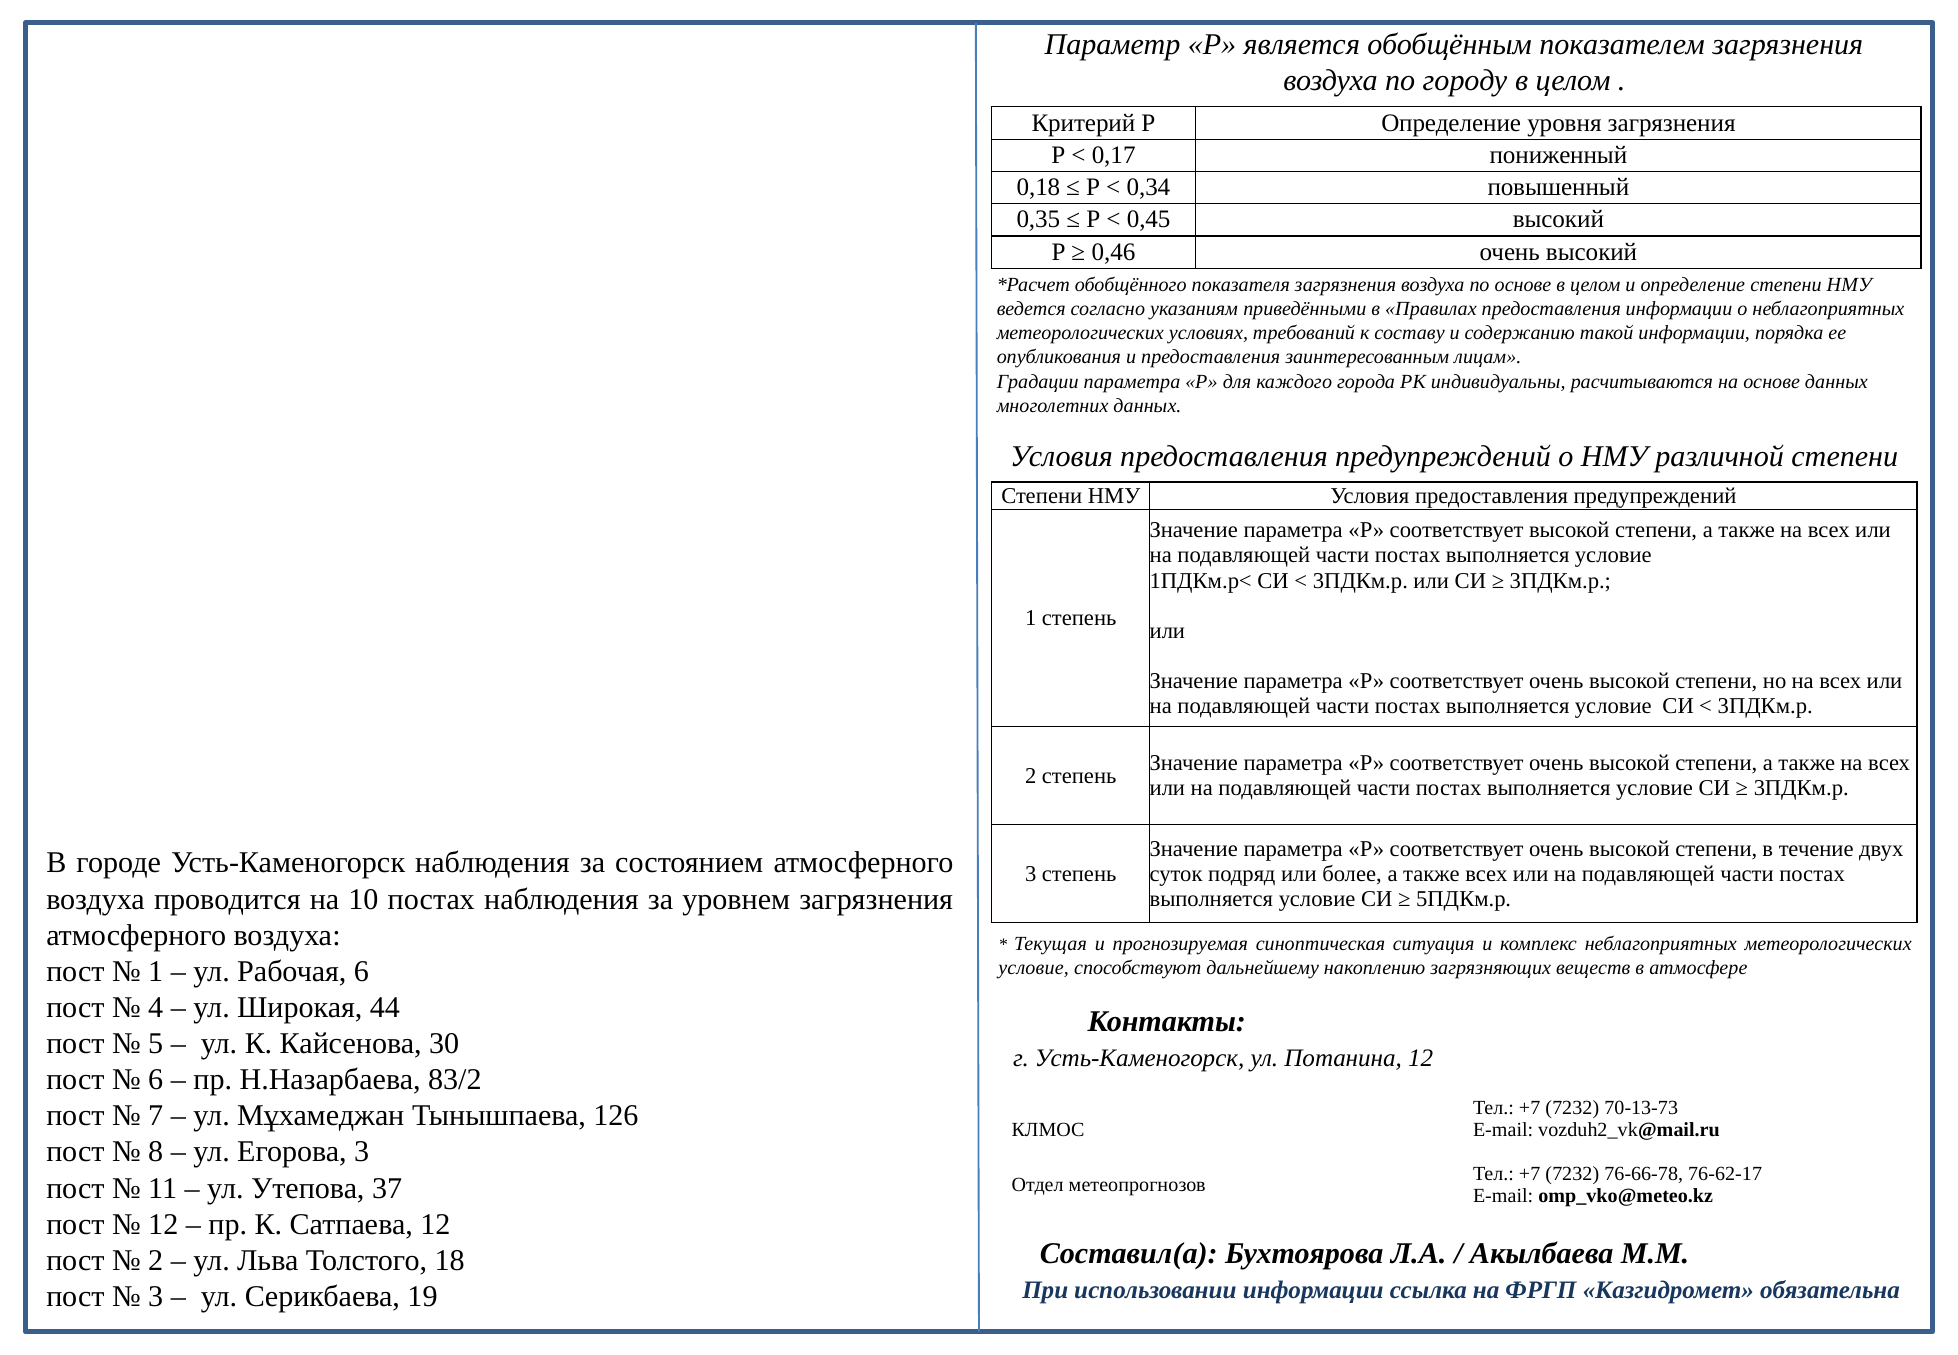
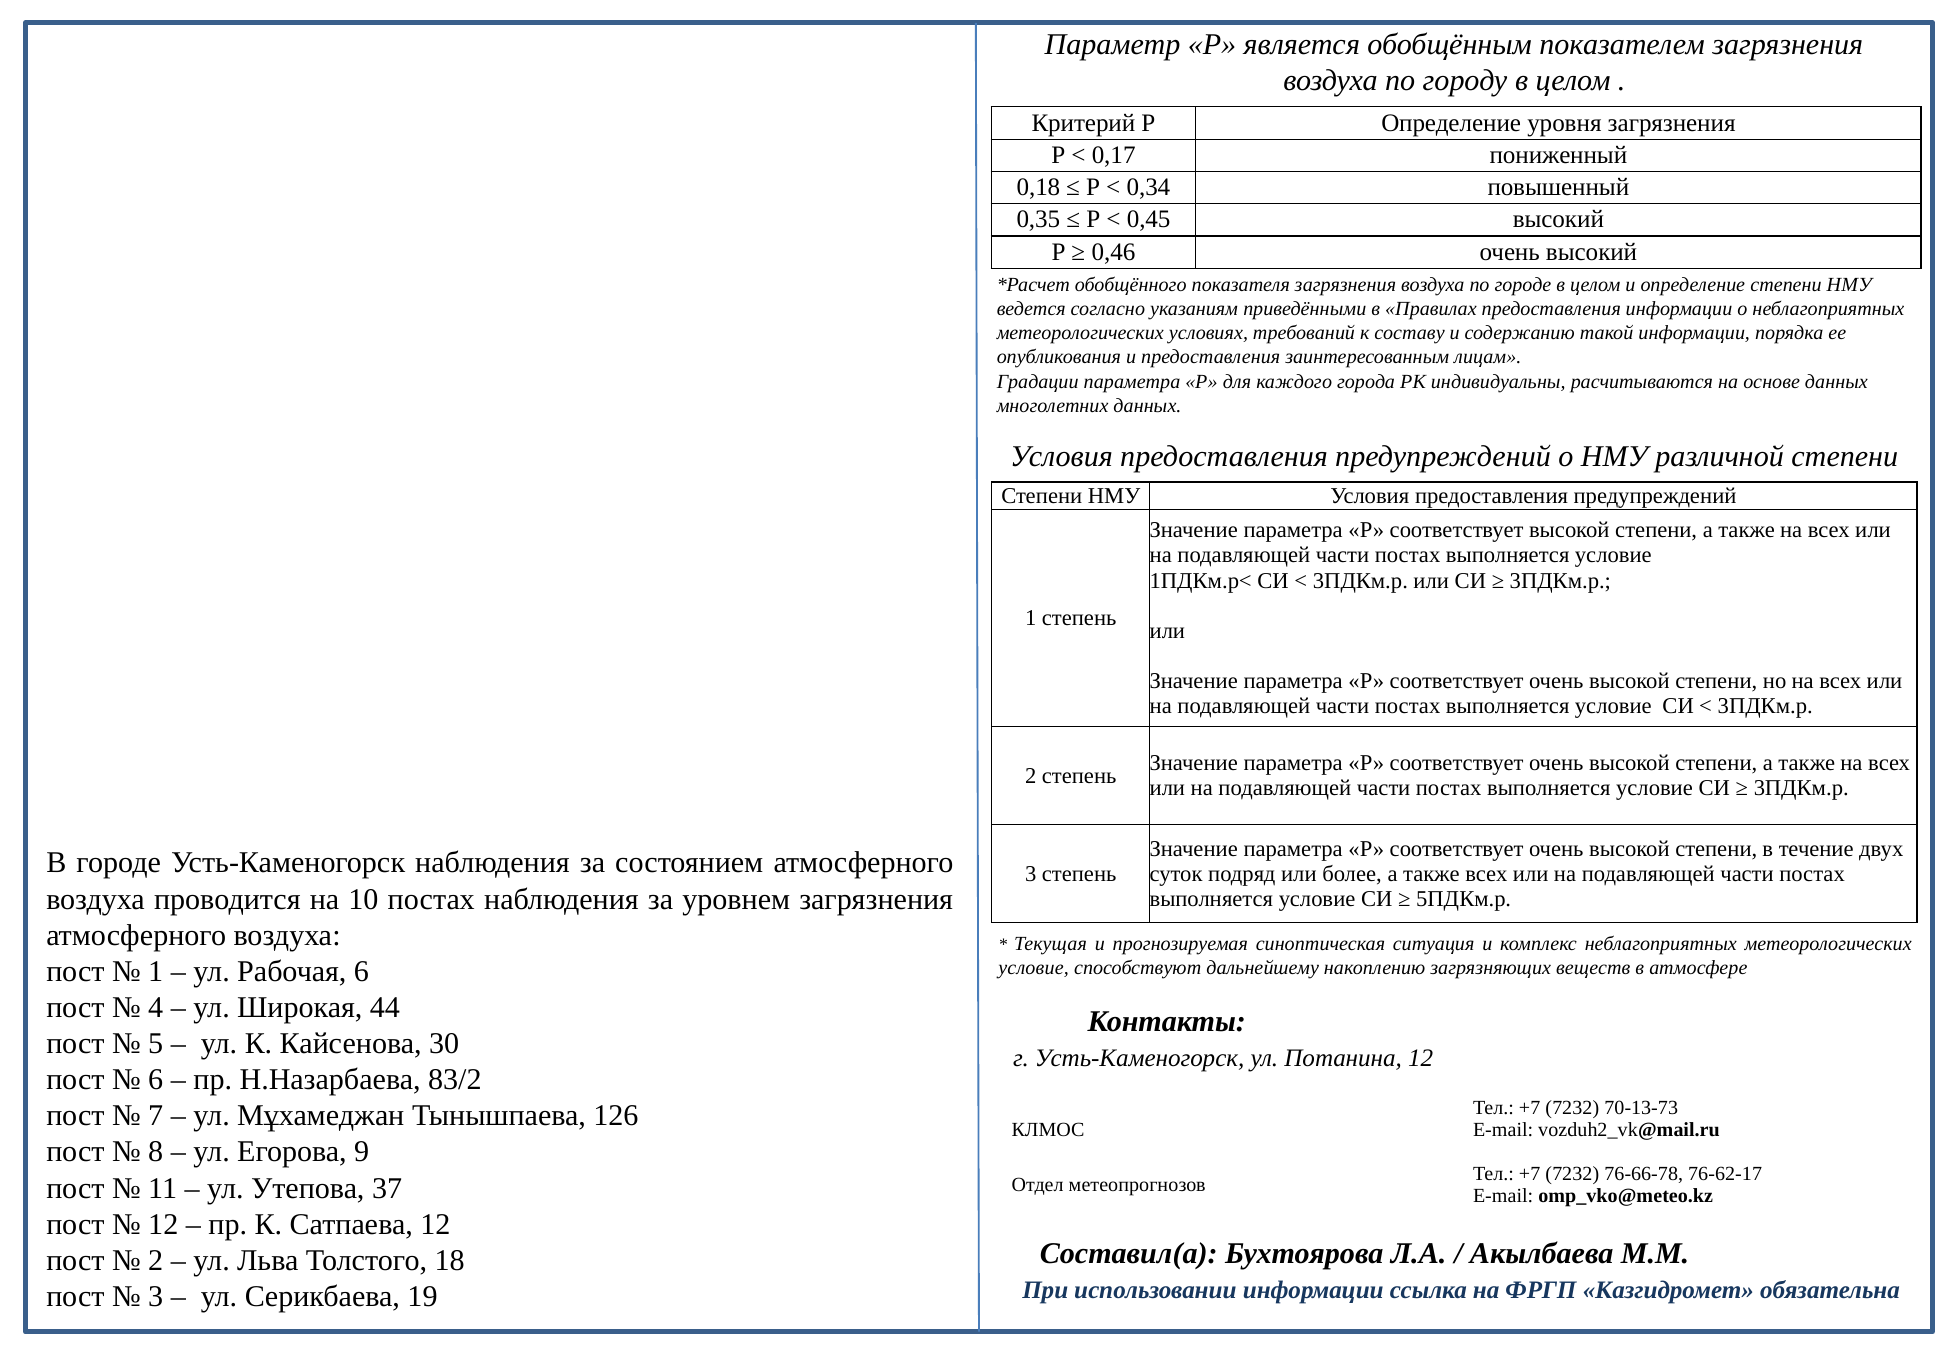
по основе: основе -> городе (1523, 285)
Егорова 3: 3 -> 9 (362, 1152)
